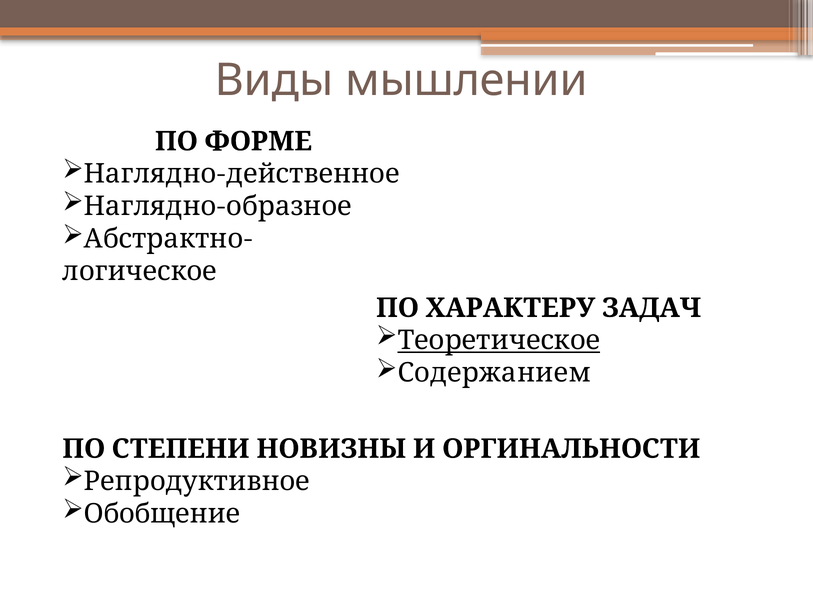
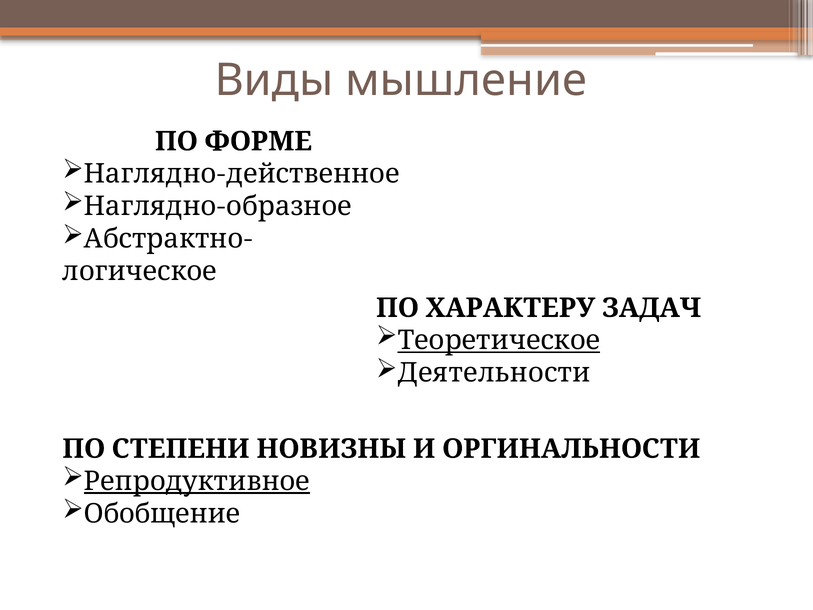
мышлении: мышлении -> мышление (466, 80)
Содержанием: Содержанием -> Деятельности (494, 373)
Репродуктивное underline: none -> present (197, 481)
